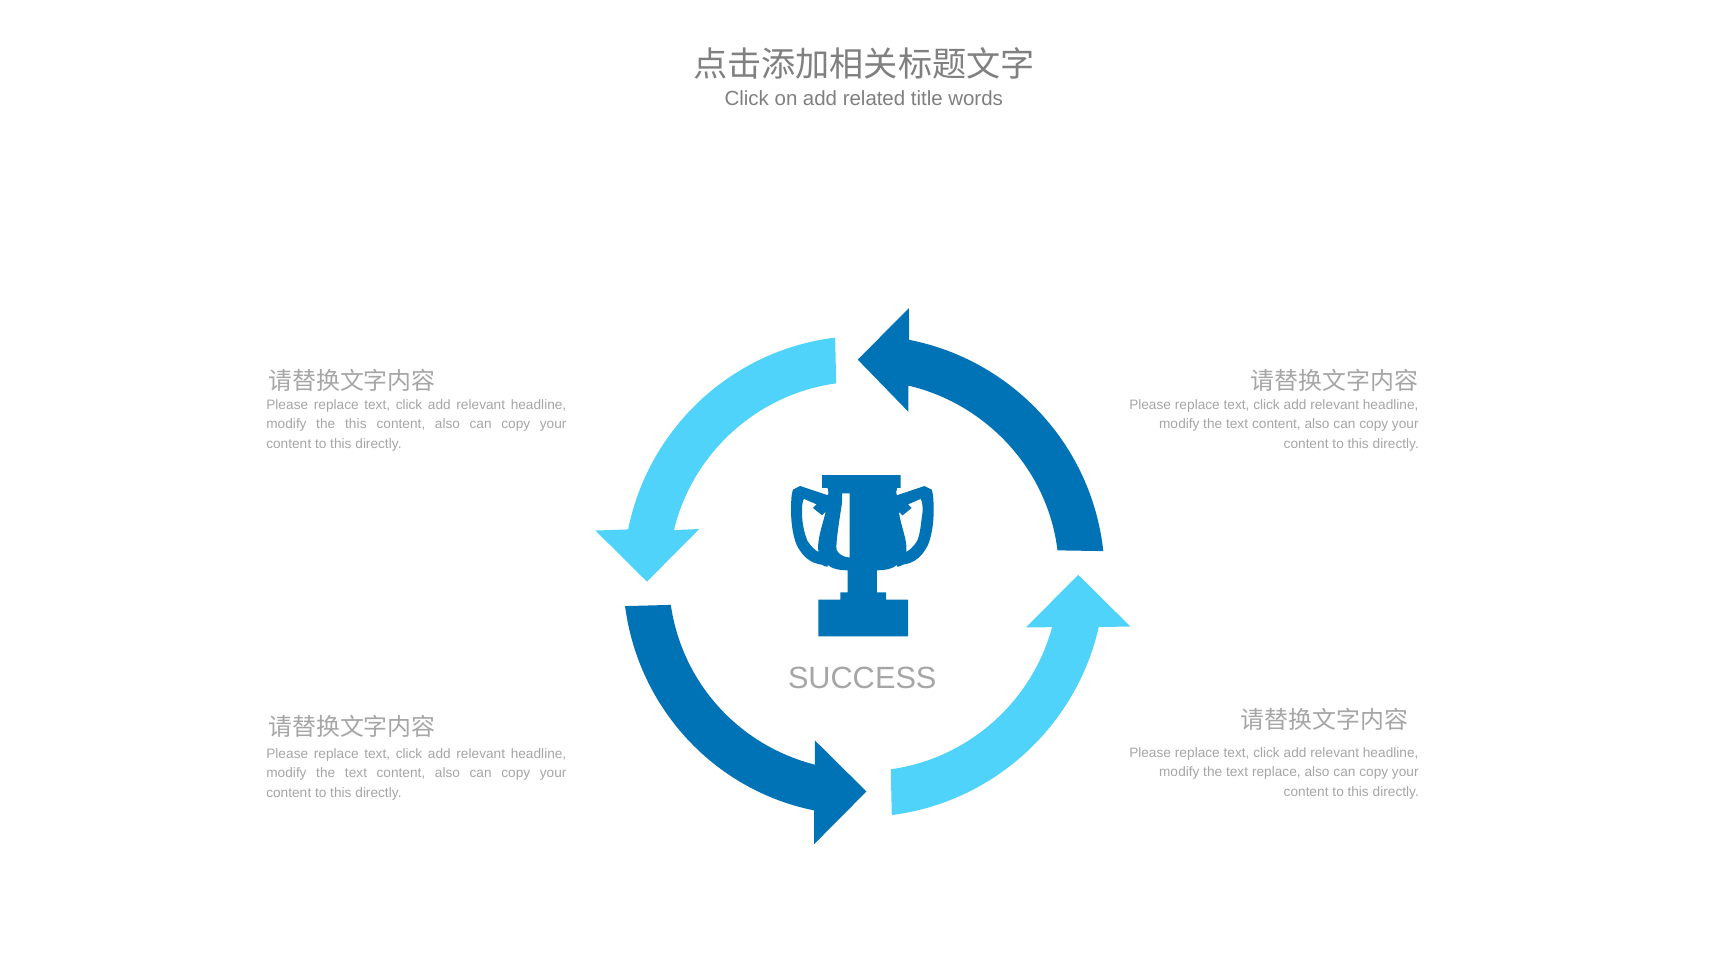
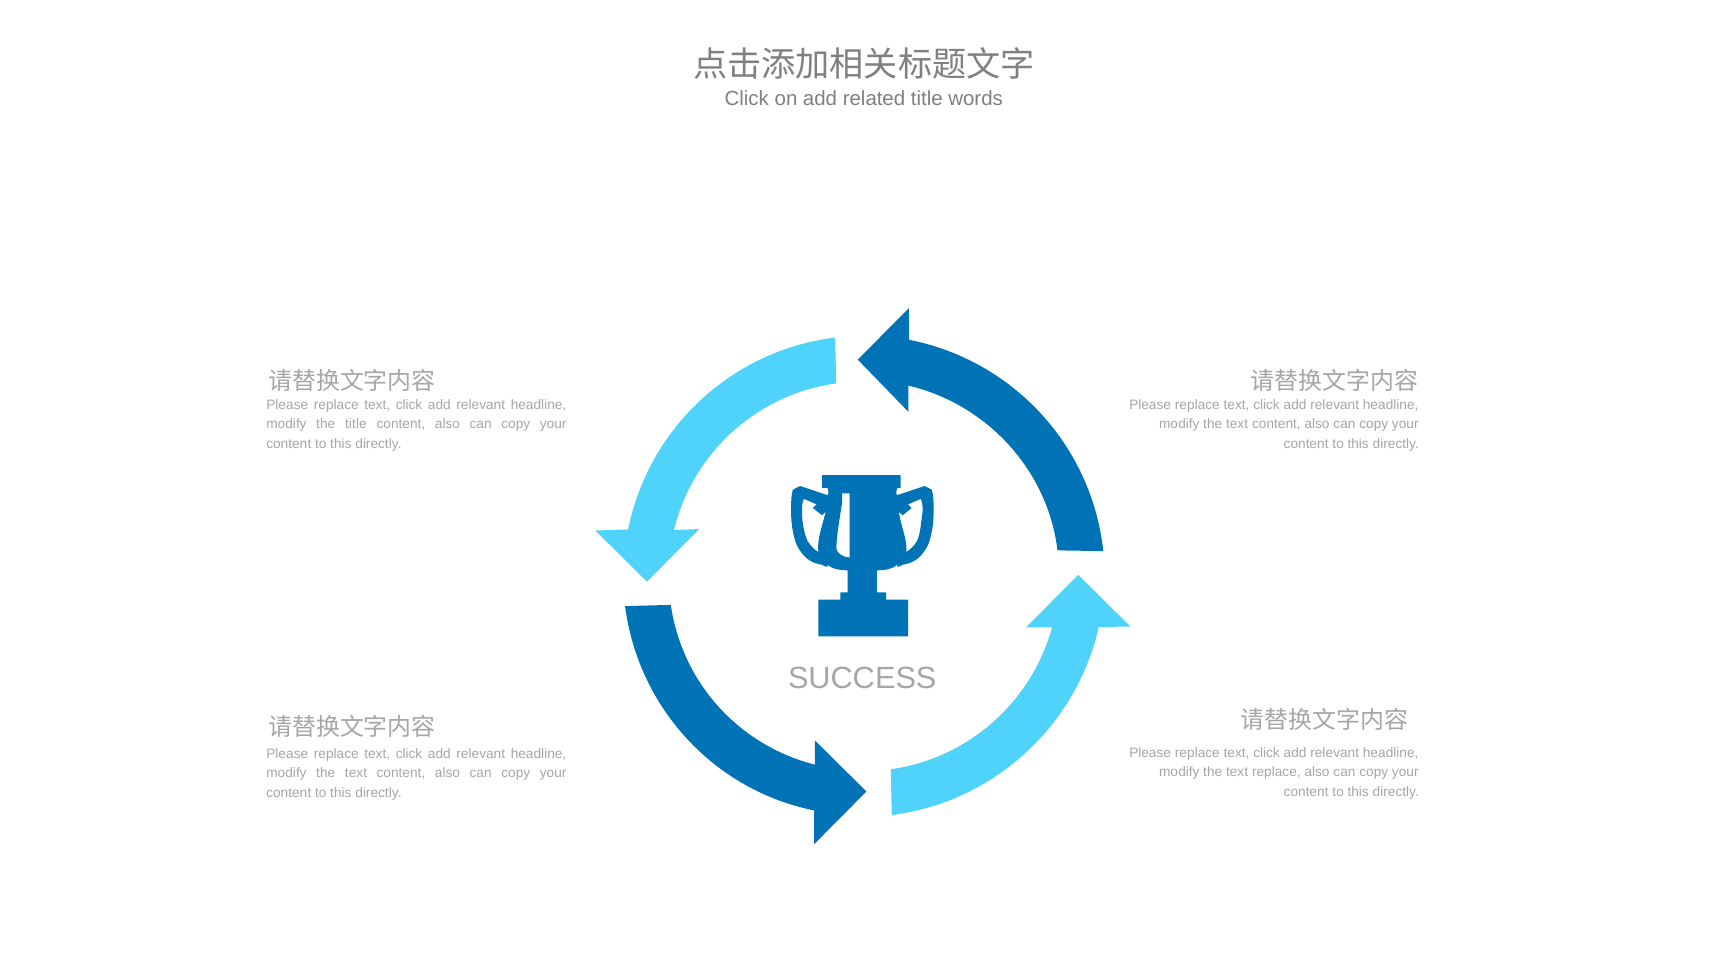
the this: this -> title (356, 424)
